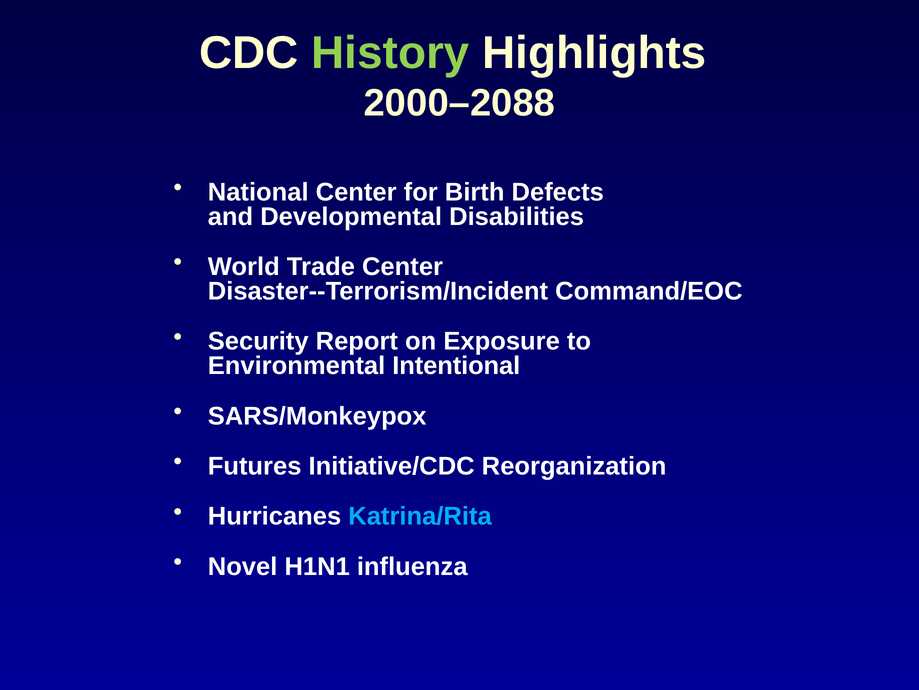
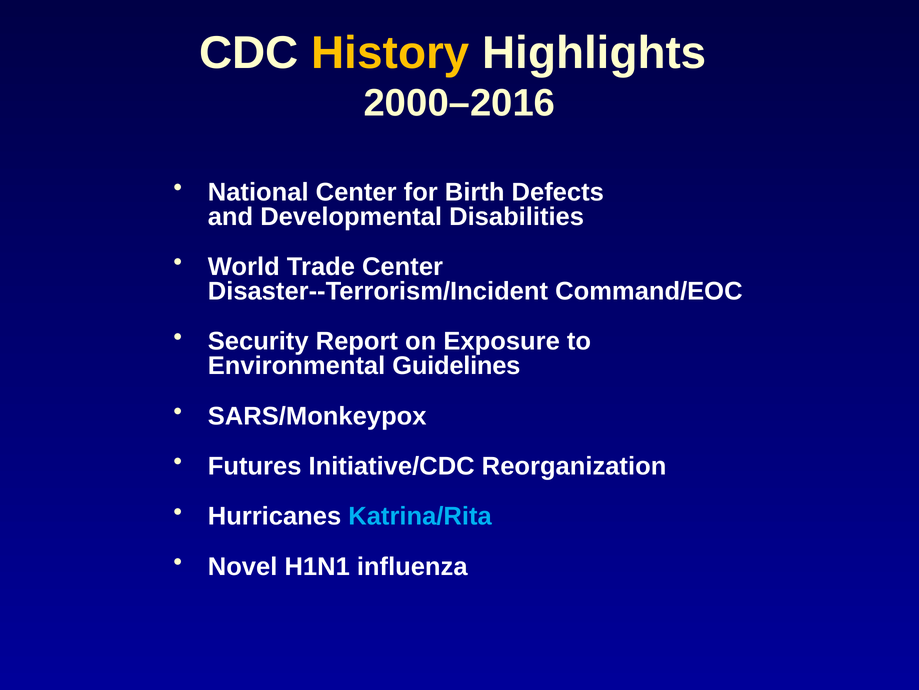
History colour: light green -> yellow (390, 53)
2000–2088: 2000–2088 -> 2000–2016 (459, 103)
Intentional: Intentional -> Guidelines (456, 366)
